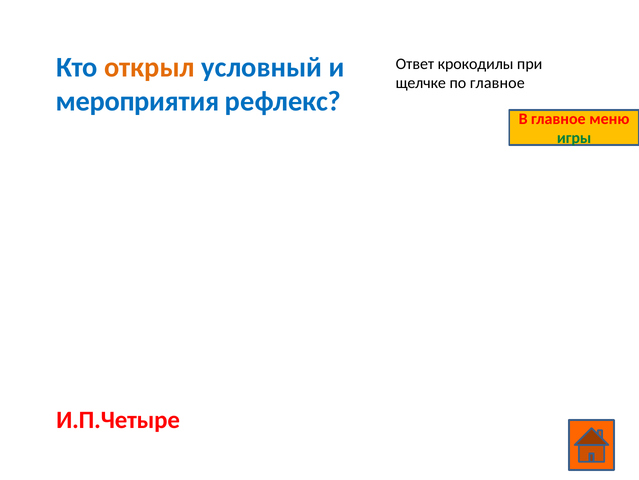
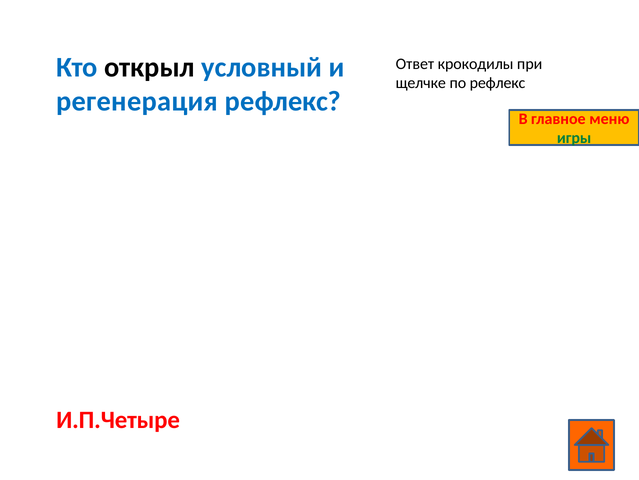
открыл colour: orange -> black (149, 67)
по главное: главное -> рефлекс (498, 83)
мероприятия: мероприятия -> регенерация (137, 101)
